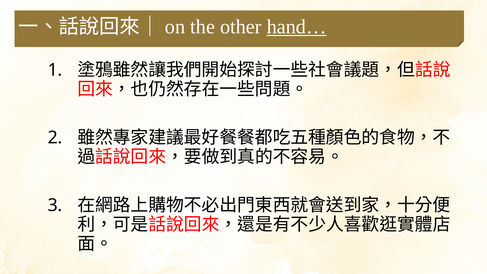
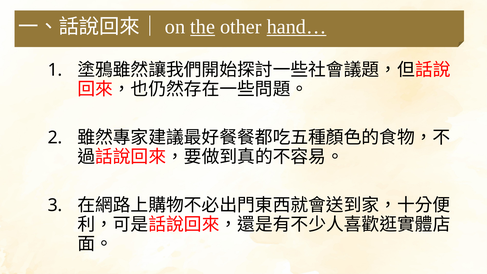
the underline: none -> present (203, 27)
